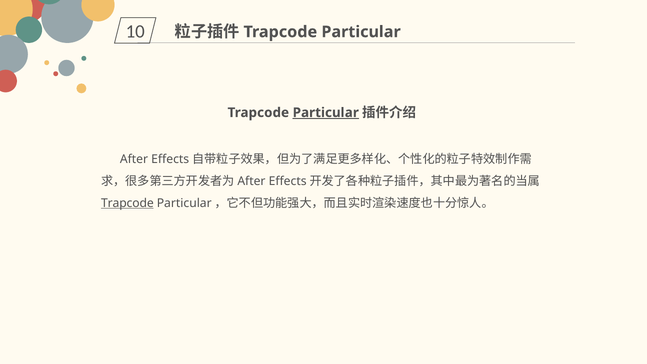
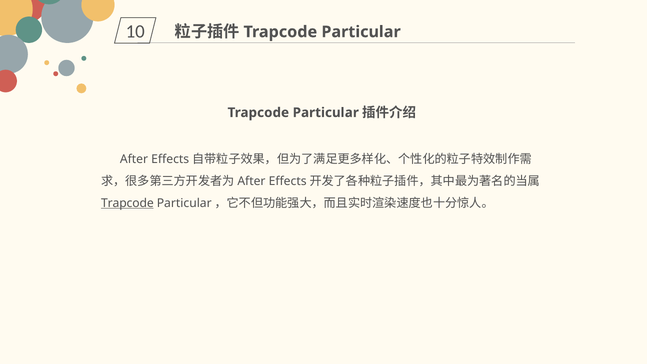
Particular underline: present -> none (326, 113)
